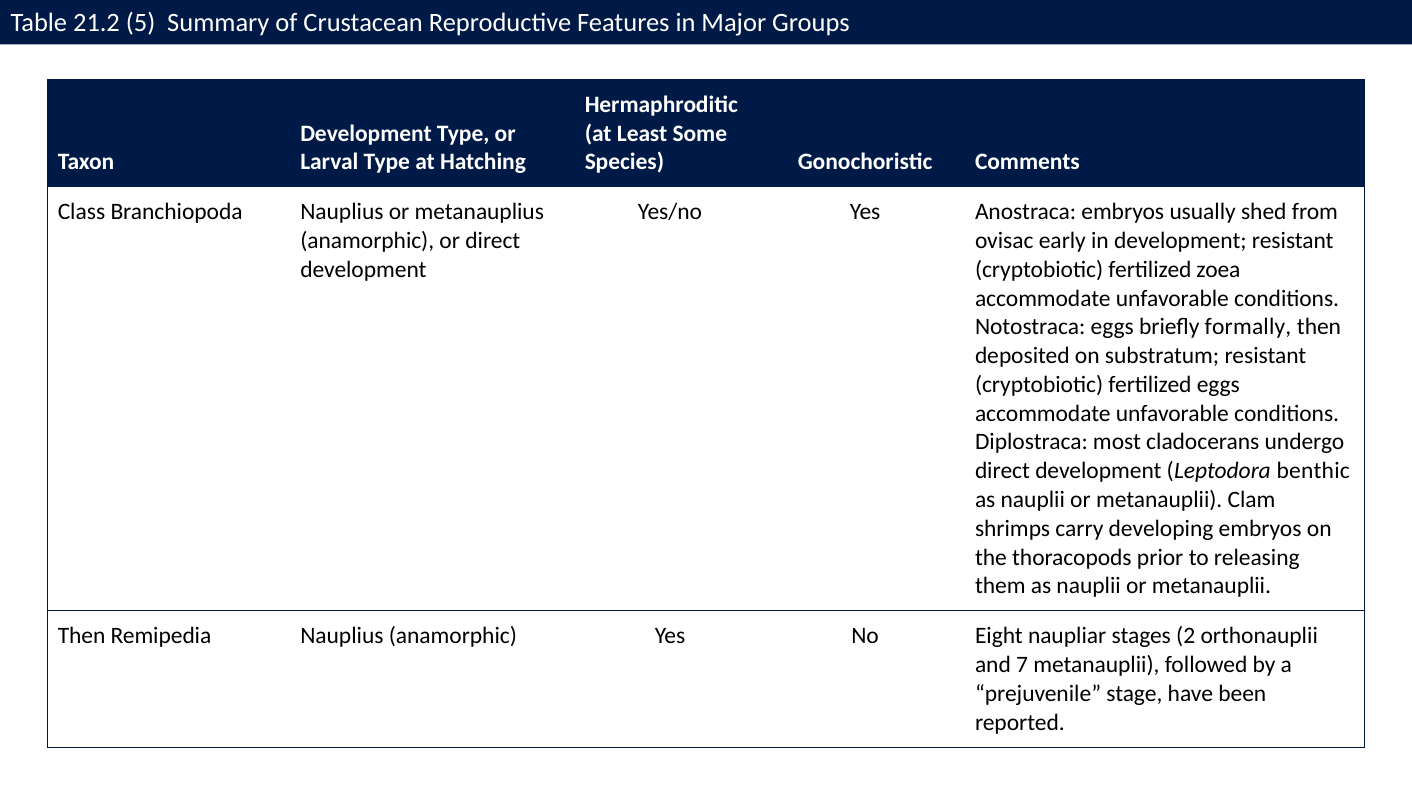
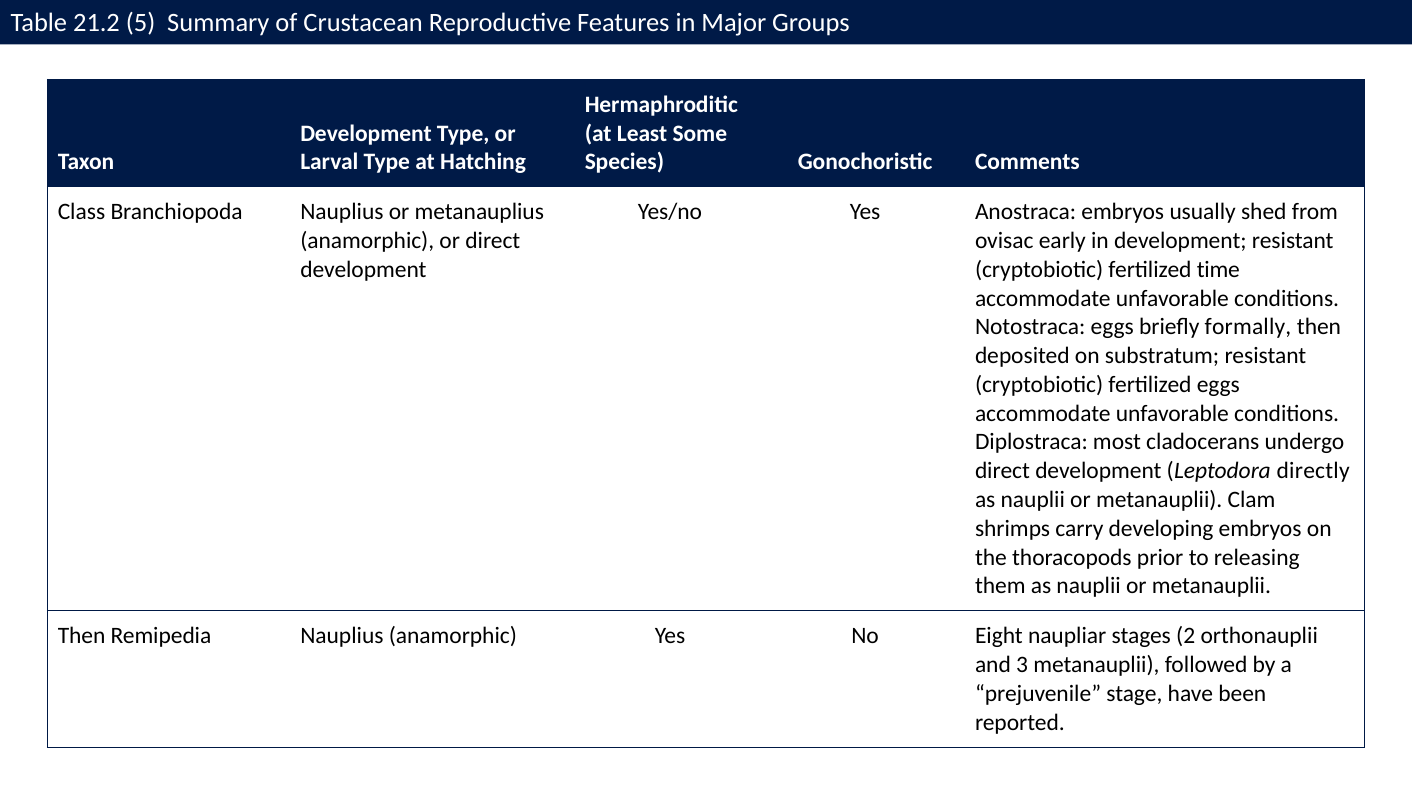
zoea: zoea -> time (1218, 270)
benthic: benthic -> directly (1313, 471)
7: 7 -> 3 (1022, 665)
